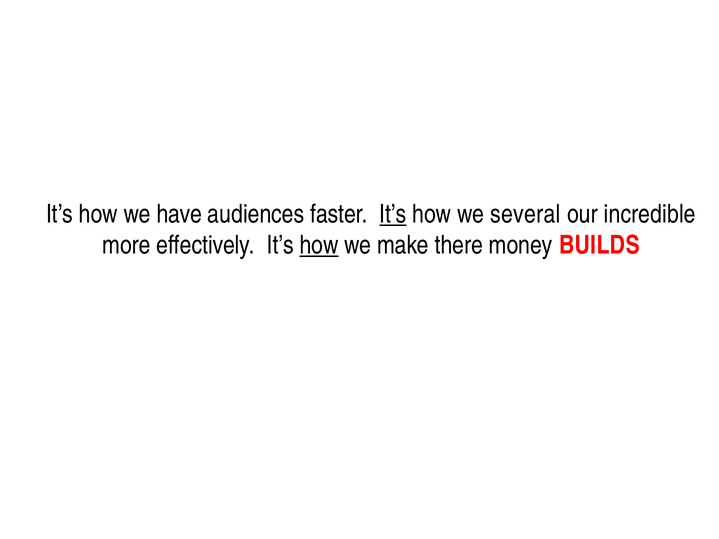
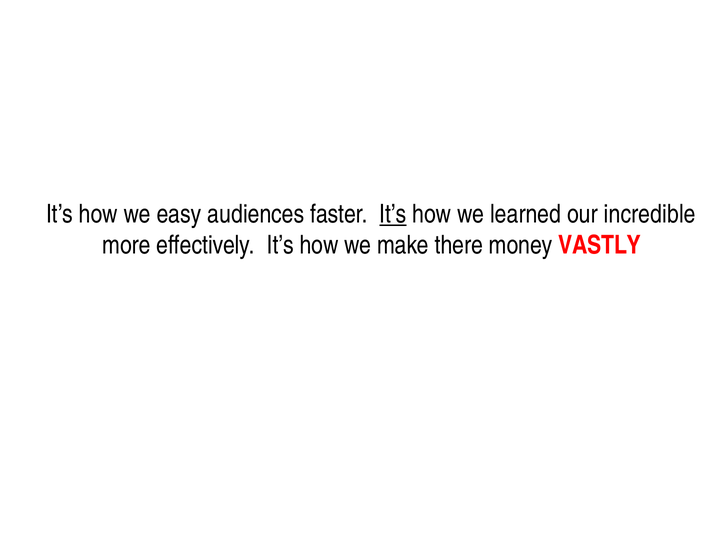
have: have -> easy (179, 214)
several: several -> learned (526, 214)
how underline: present -> none (319, 245)
BUILDS: BUILDS -> VASTLY (600, 245)
